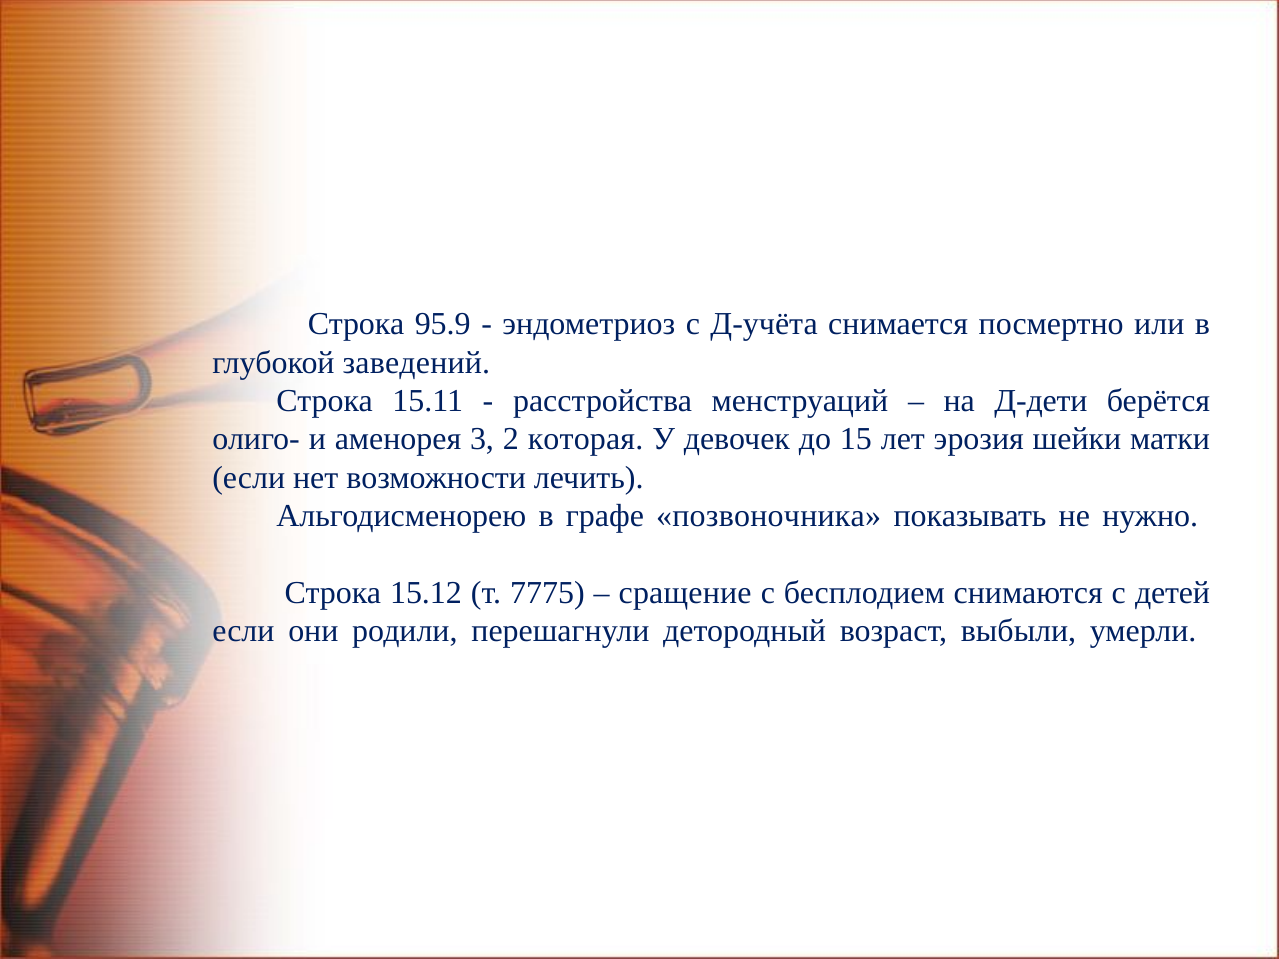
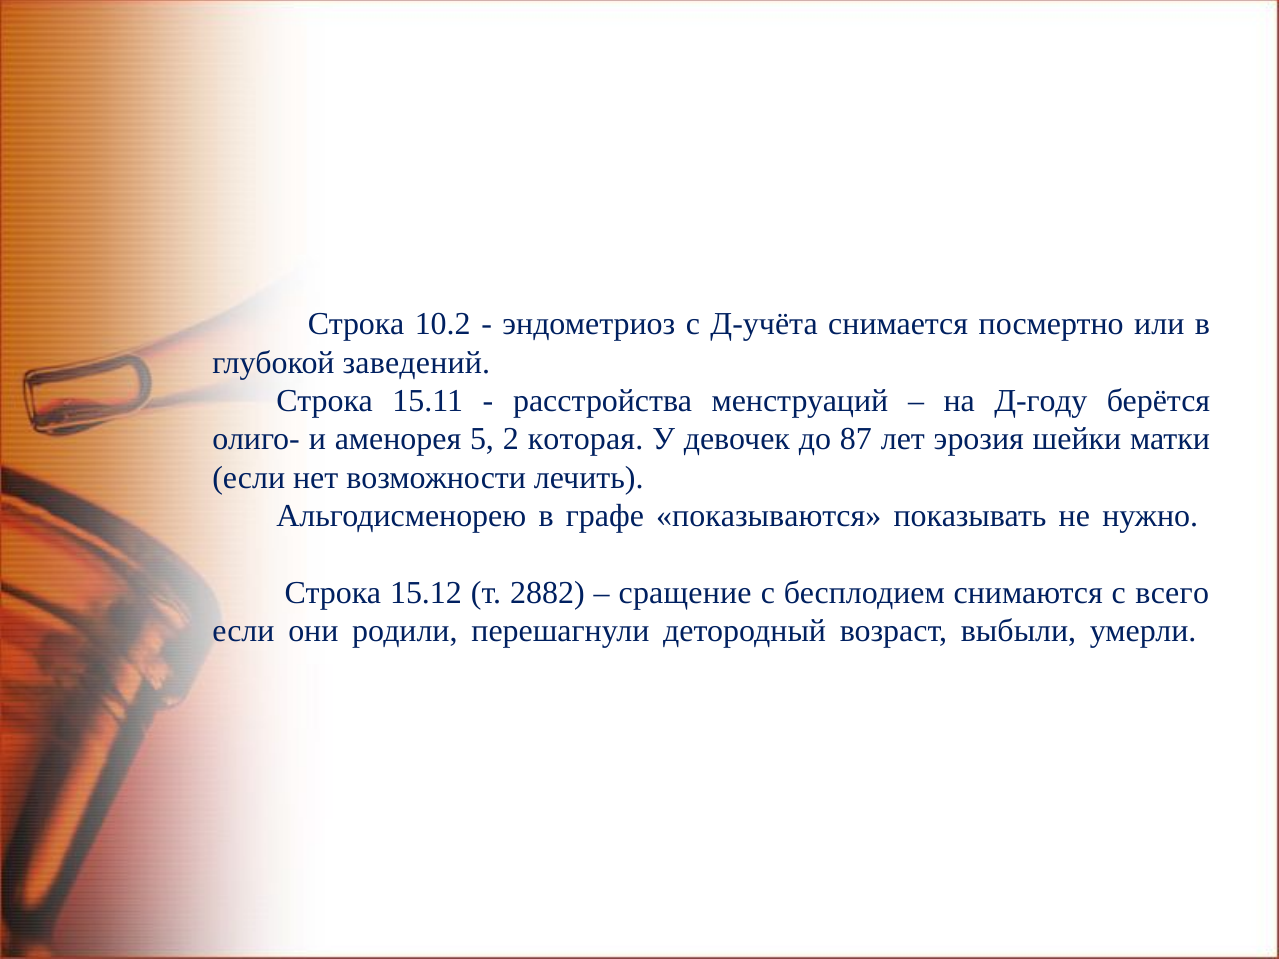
95.9: 95.9 -> 10.2 (443, 324)
Д-дети: Д-дети -> Д-году (1041, 401)
3: 3 -> 5 (482, 439)
15: 15 -> 87 (856, 439)
позвоночника: позвоночника -> показываются (769, 516)
7775: 7775 -> 2882 (547, 593)
детей: детей -> всего (1172, 593)
